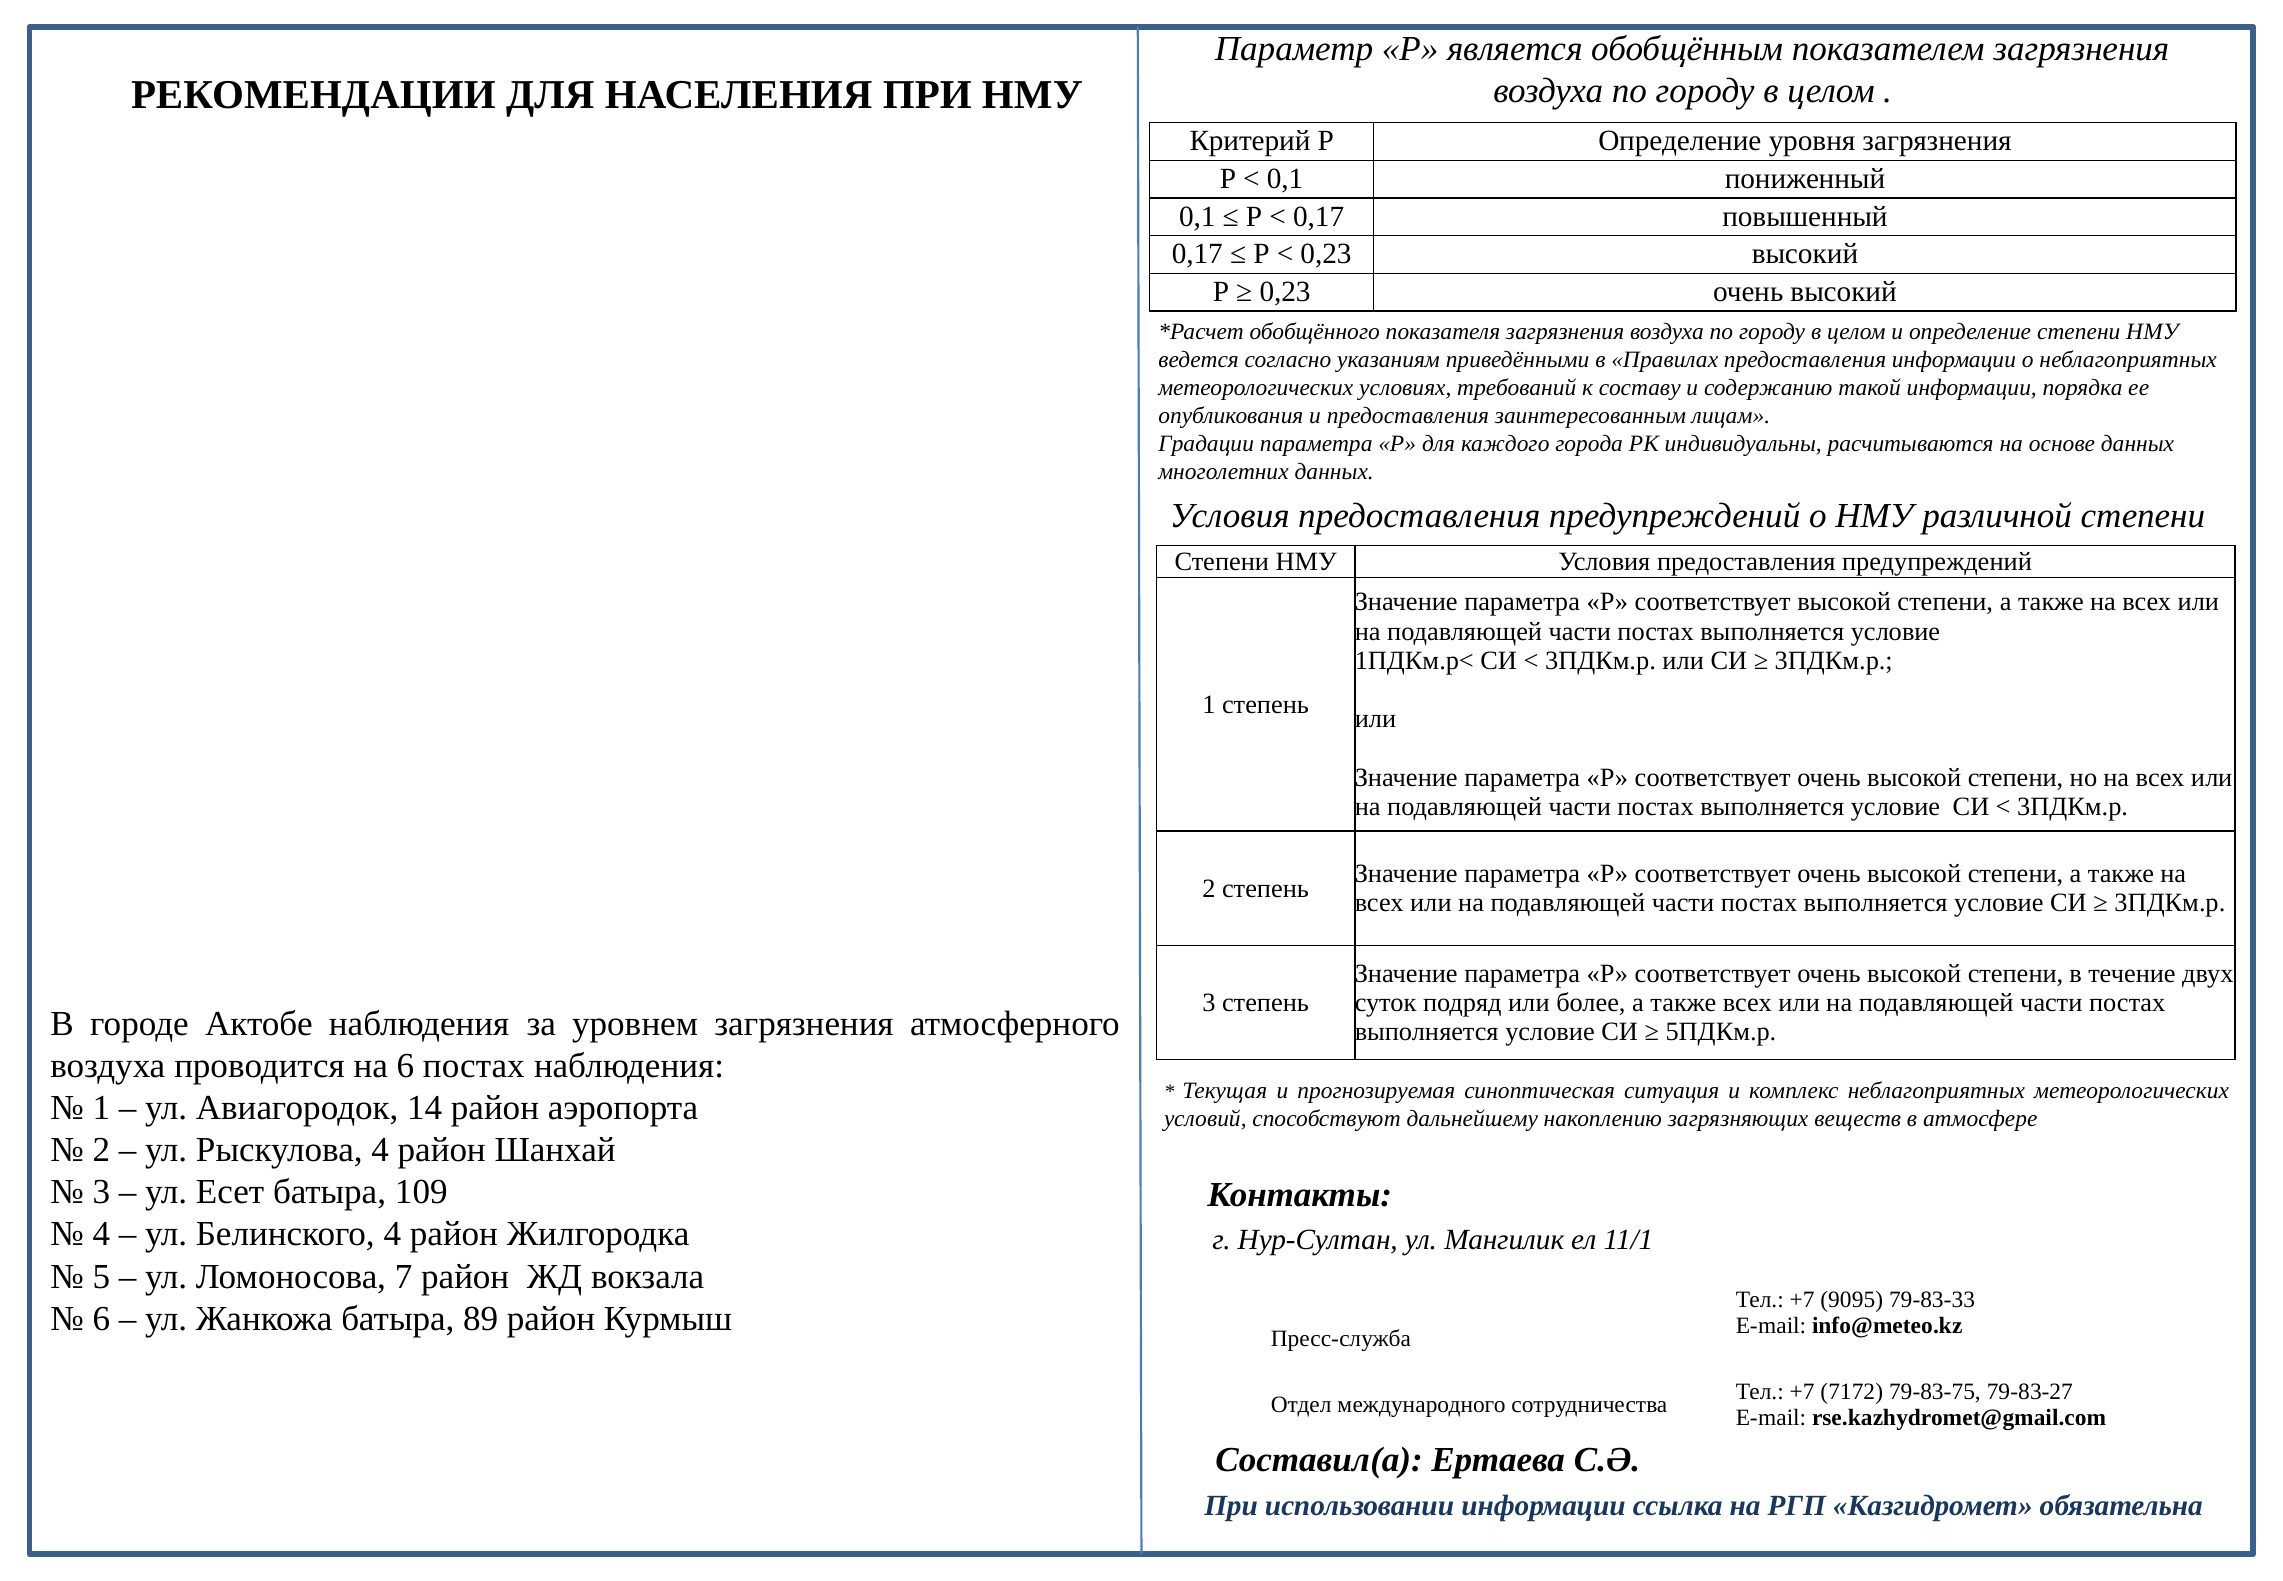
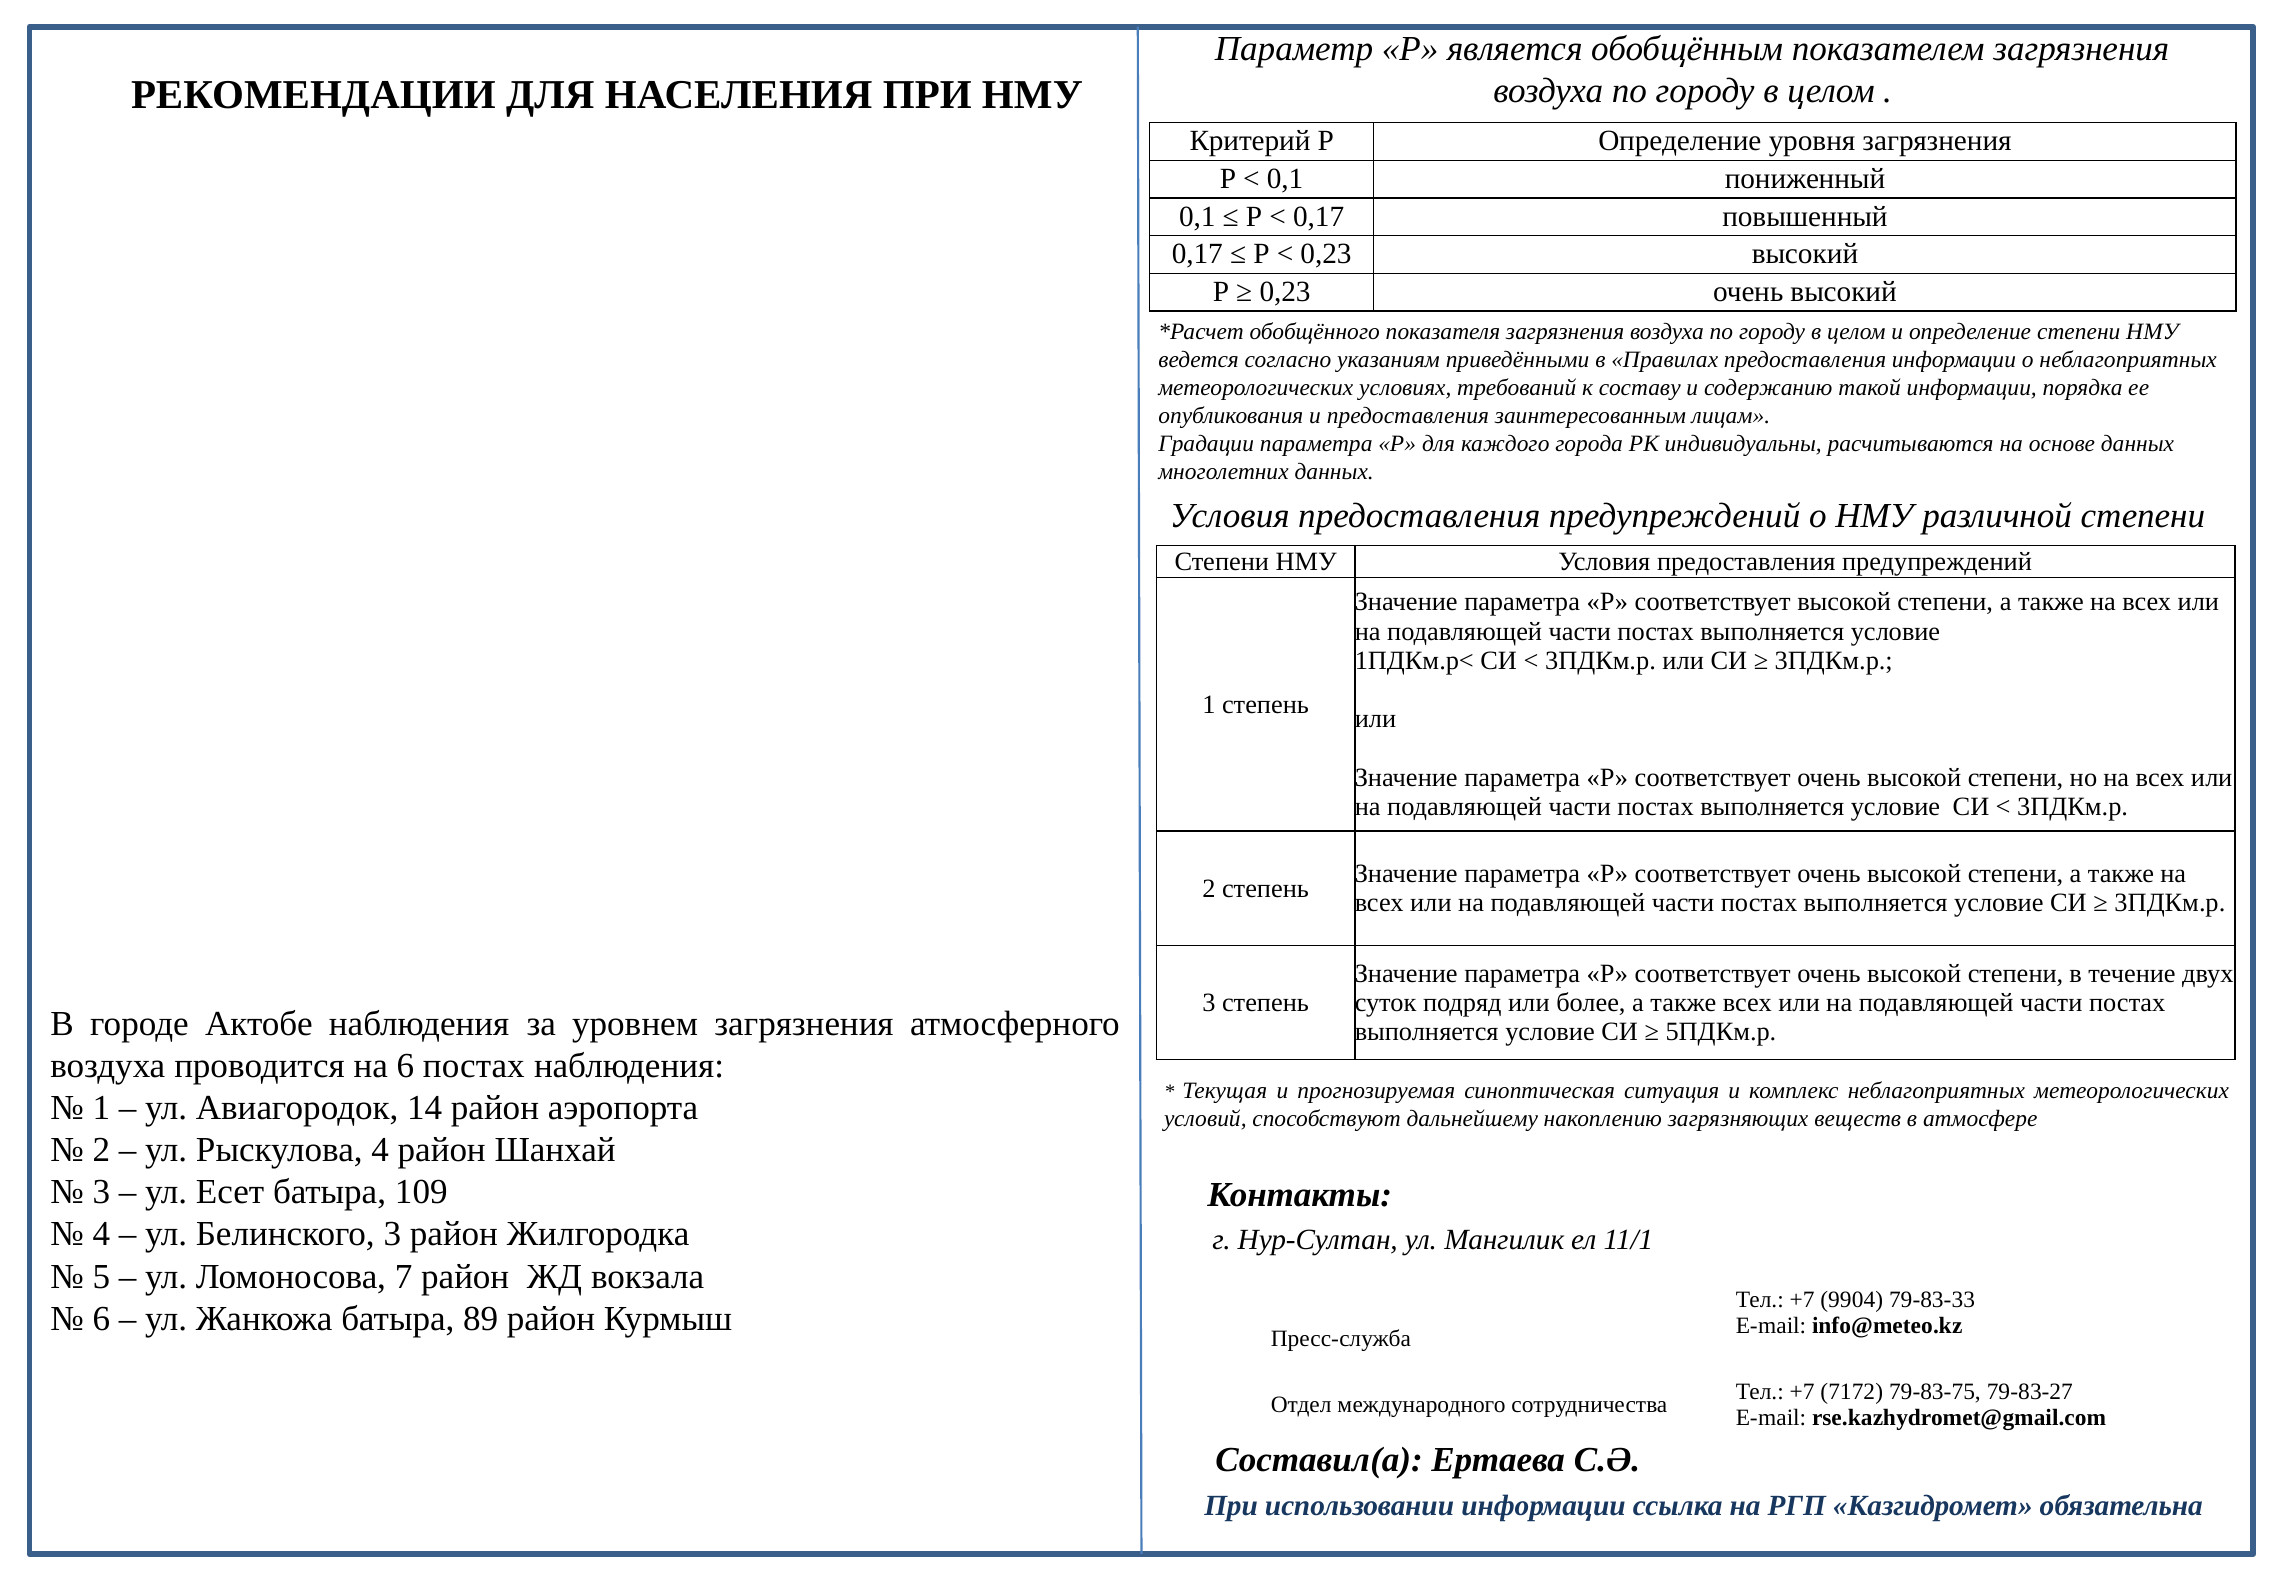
Белинского 4: 4 -> 3 (392, 1234)
9095: 9095 -> 9904 (1852, 1300)
